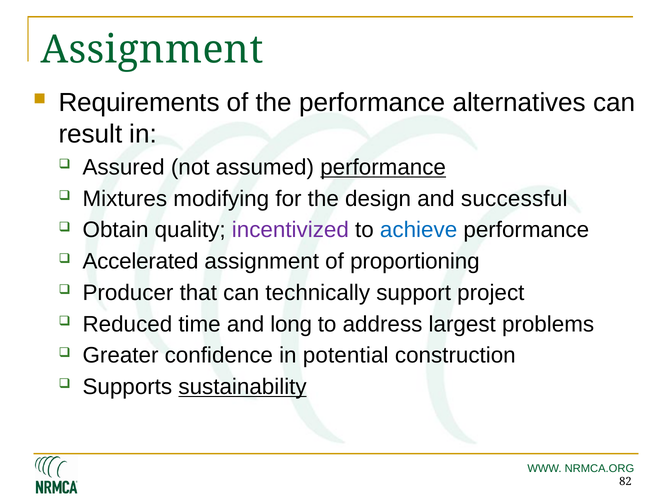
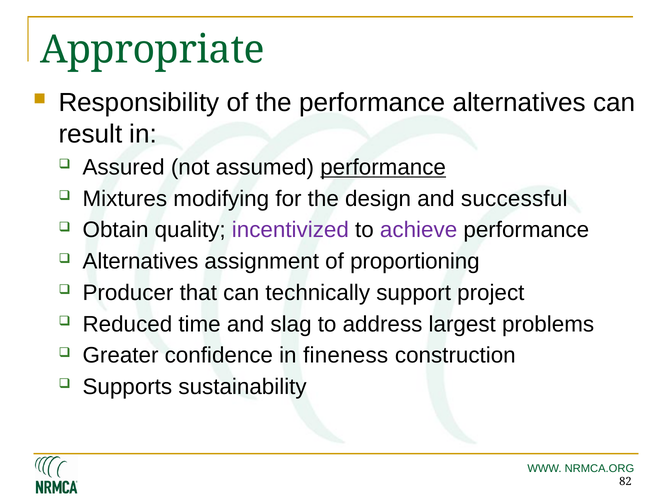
Assignment: Assignment -> Appropriate (152, 50)
Requirements: Requirements -> Responsibility (139, 103)
achieve colour: blue -> purple (419, 230)
Accelerated: Accelerated -> Alternatives (140, 261)
long: long -> slag (291, 324)
potential: potential -> fineness (346, 355)
sustainability underline: present -> none (243, 387)
